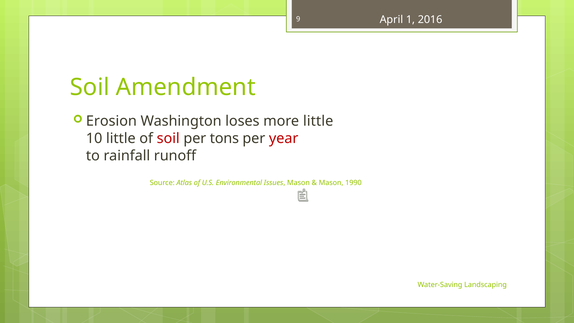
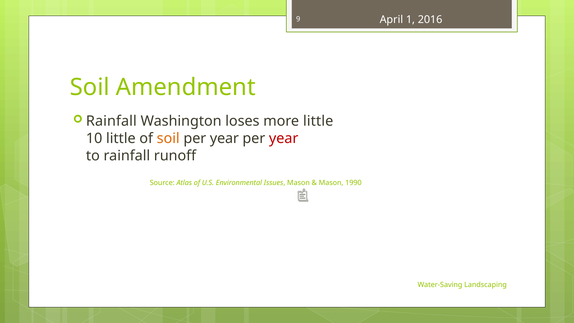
Erosion: Erosion -> Rainfall (111, 121)
soil colour: red -> orange (168, 138)
tons: tons -> year (224, 138)
